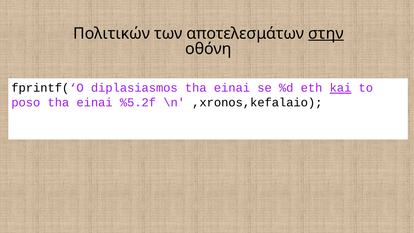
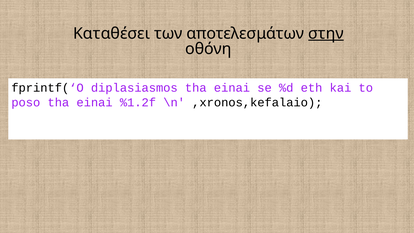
Πολιτικών: Πολιτικών -> Καταθέσει (112, 33)
kai underline: present -> none (340, 88)
%5.2f: %5.2f -> %1.2f (138, 102)
